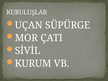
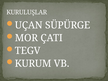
SİVİL: SİVİL -> TEGV (28, 51)
